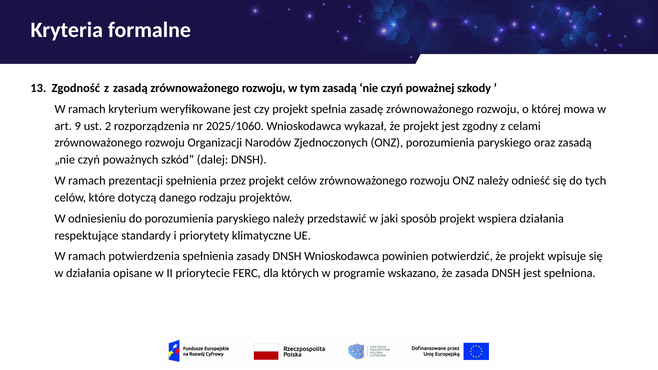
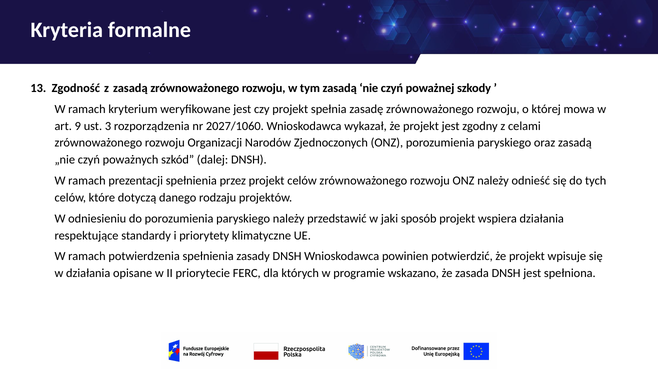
2: 2 -> 3 (108, 126)
2025/1060: 2025/1060 -> 2027/1060 (235, 126)
